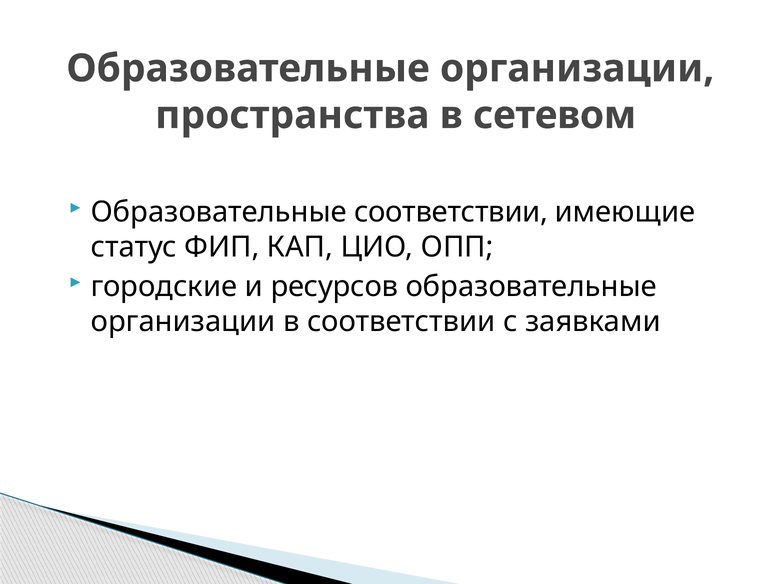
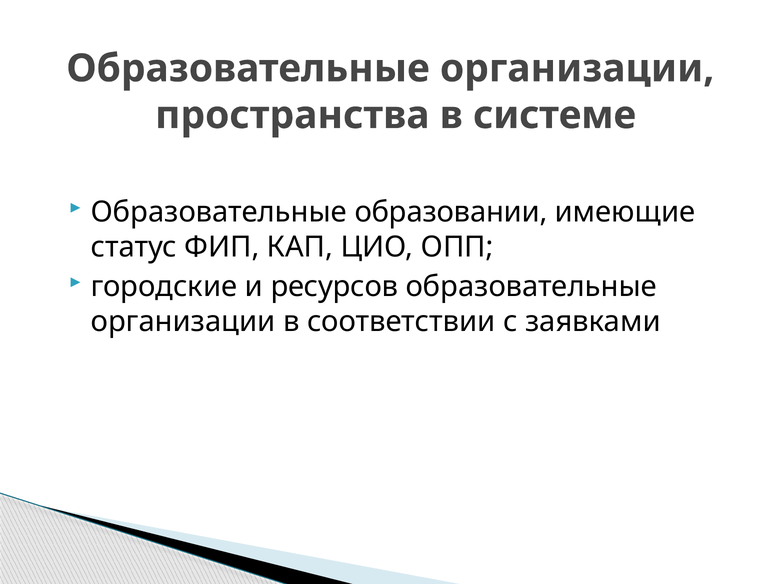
сетевом: сетевом -> системе (555, 115)
Образовательные соответствии: соответствии -> образовании (451, 212)
